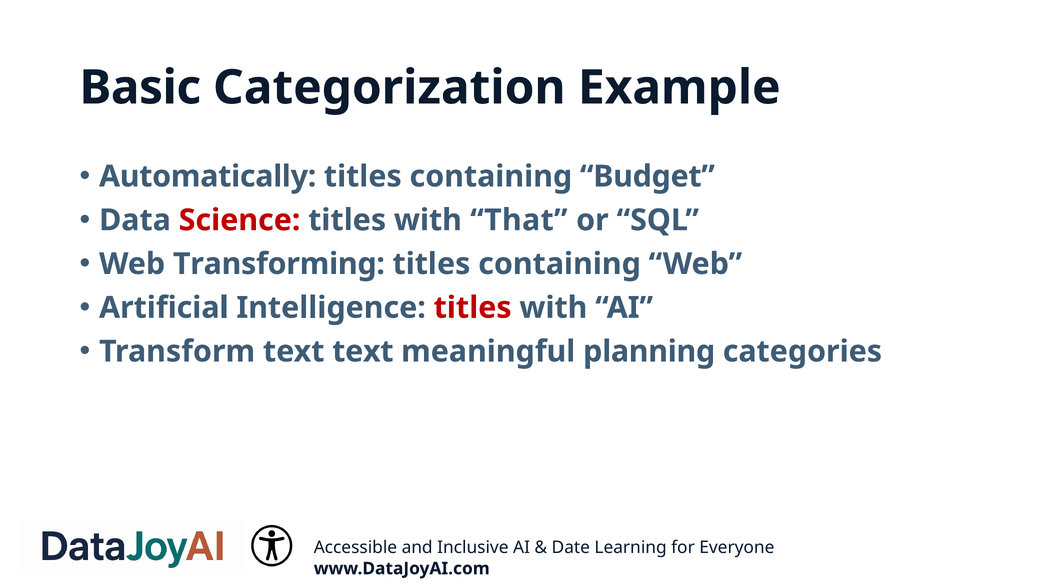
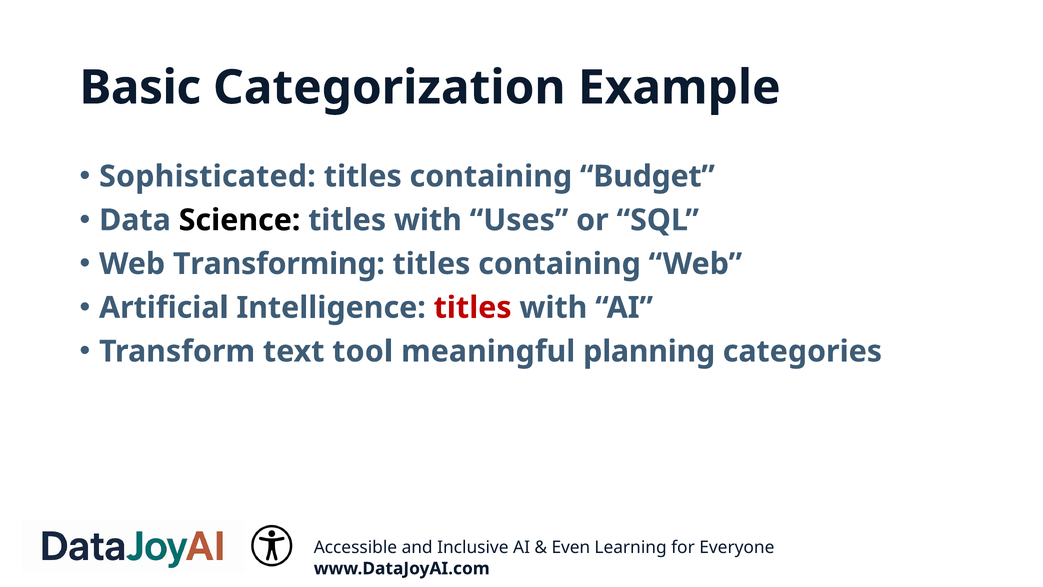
Automatically: Automatically -> Sophisticated (207, 176)
Science colour: red -> black (240, 220)
That: That -> Uses (519, 220)
text text: text -> tool (363, 351)
Date: Date -> Even (571, 547)
